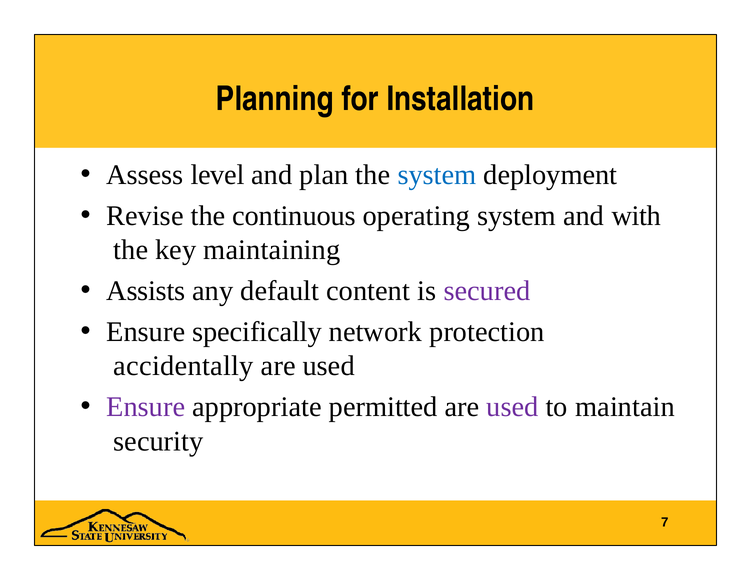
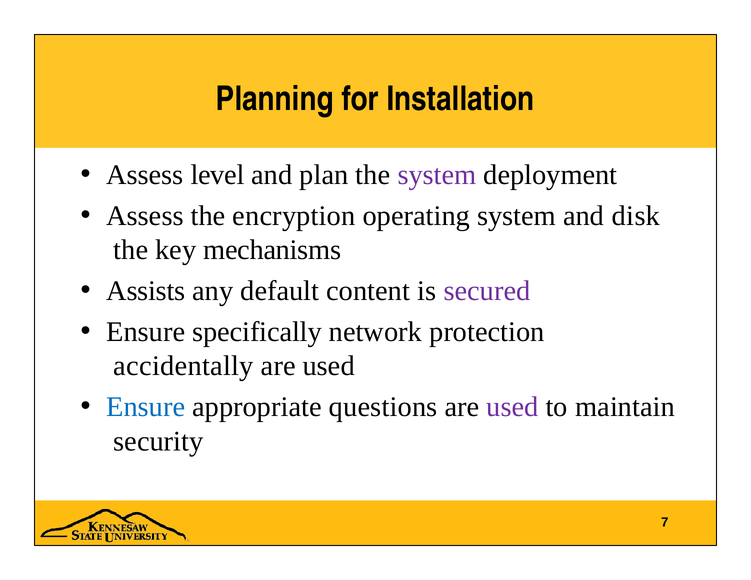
system colour: blue -> purple (437, 175)
Revise: Revise -> Assess (145, 216)
continuous: continuous -> encryption (294, 216)
with: with -> disk (636, 216)
maintaining: maintaining -> mechanisms (272, 250)
Ensure colour: purple -> blue (146, 407)
permitted: permitted -> questions (383, 407)
